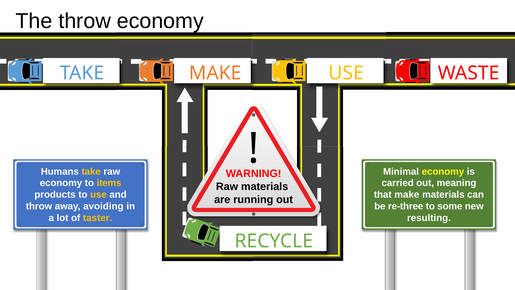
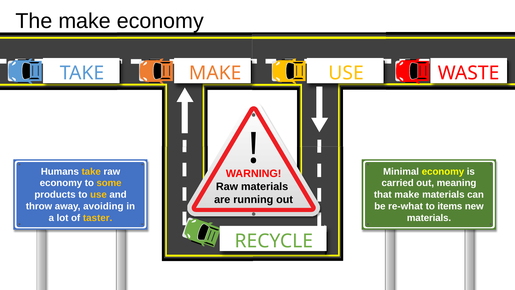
The throw: throw -> make (85, 21)
items: items -> some (109, 183)
re-three: re-three -> re-what (406, 206)
some: some -> items (450, 206)
resulting: resulting -> materials (429, 218)
